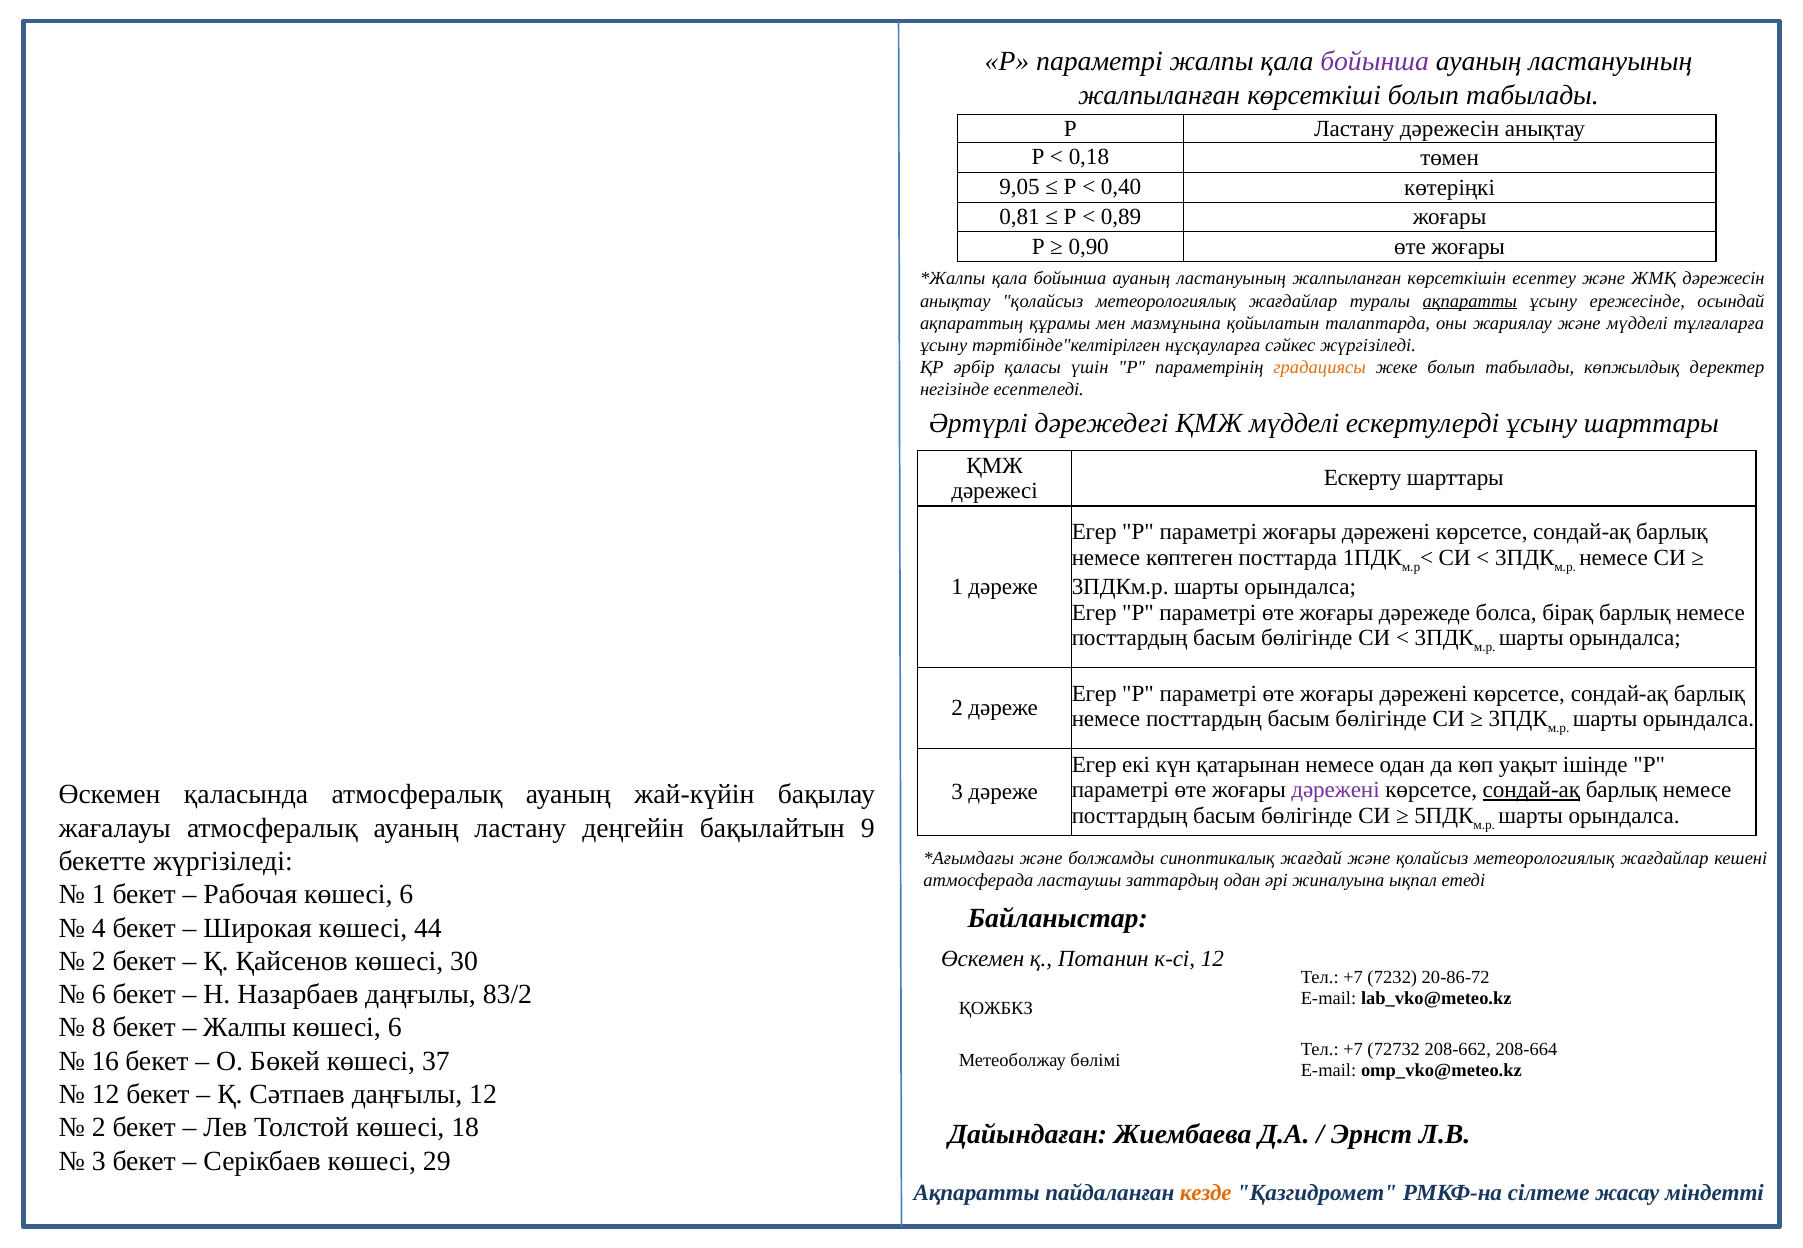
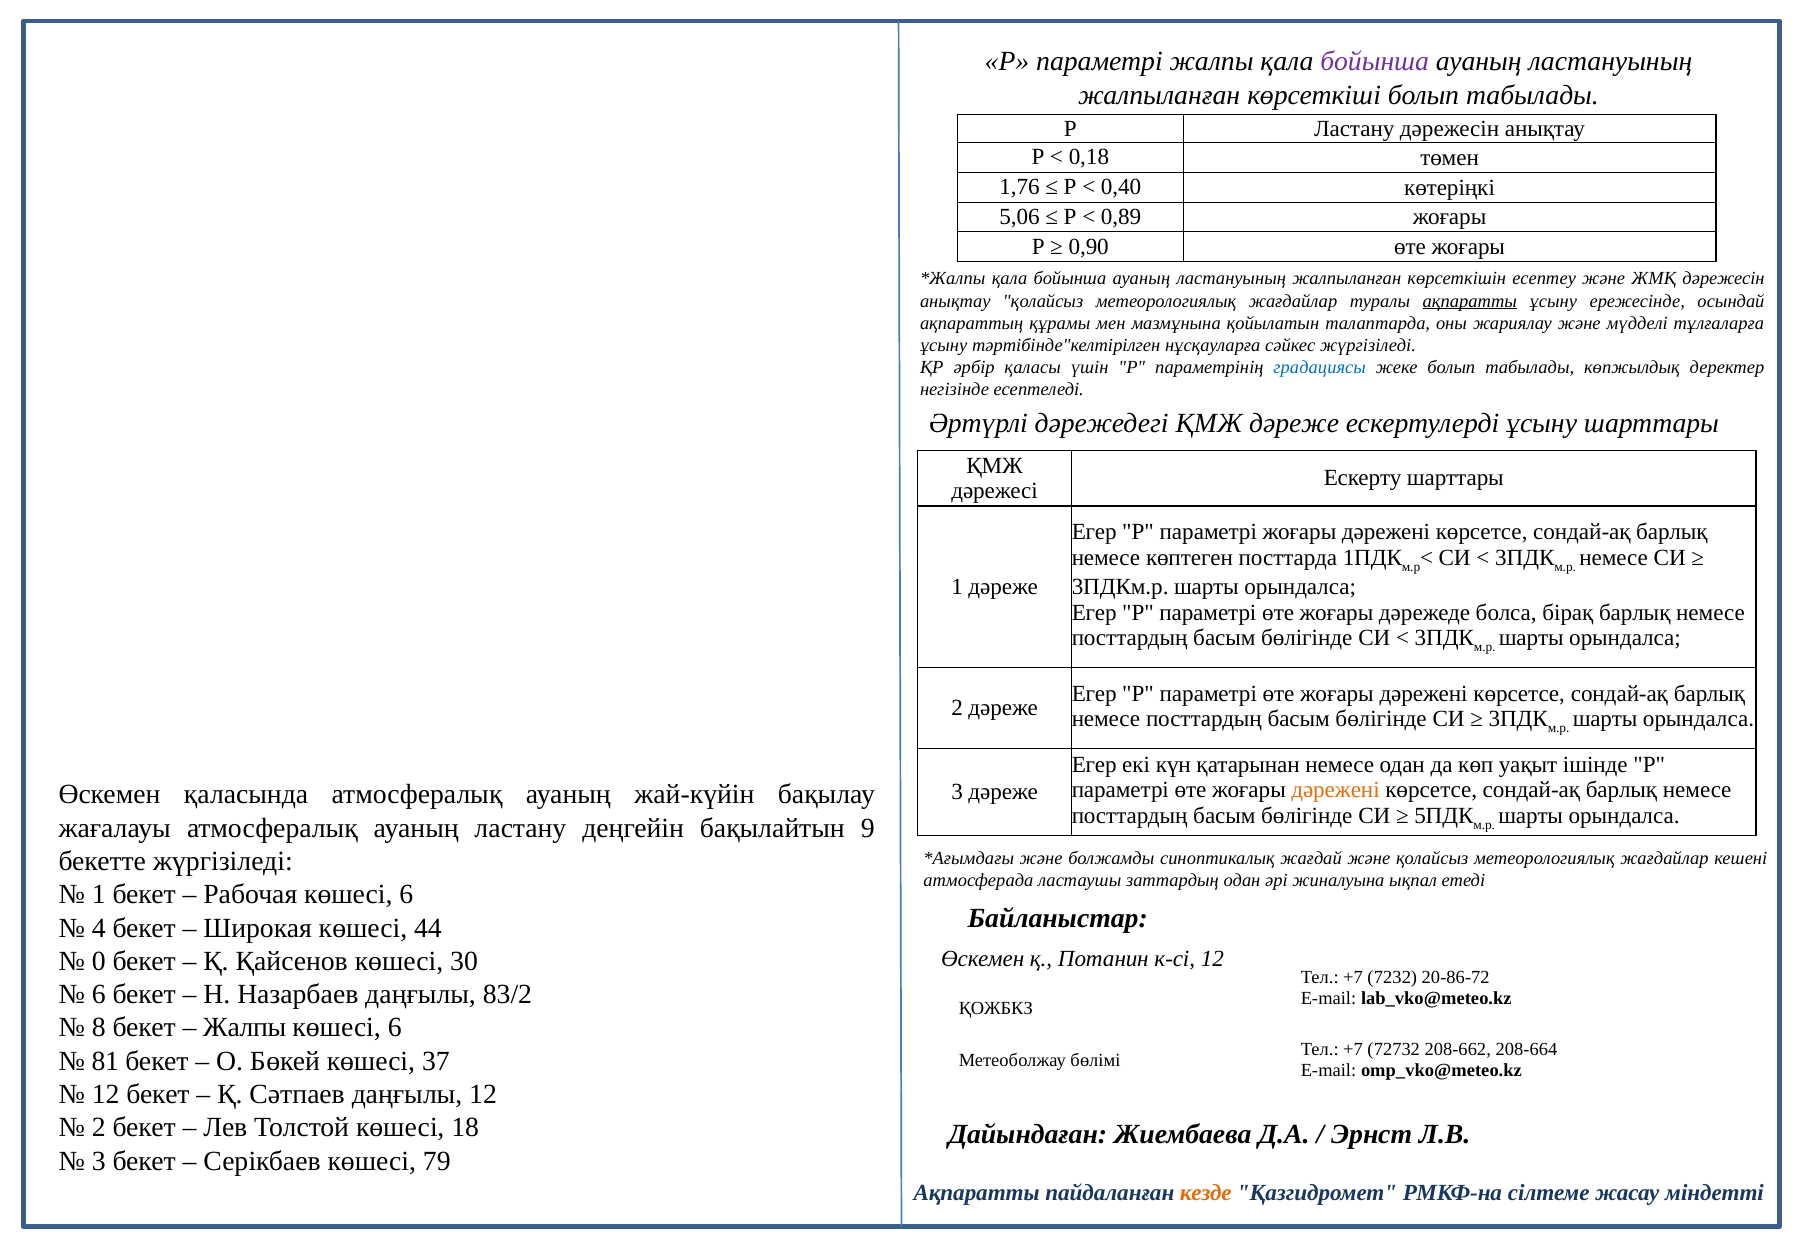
9,05: 9,05 -> 1,76 (1019, 187)
0,81: 0,81 -> 5,06 (1019, 217)
градациясы colour: orange -> blue (1320, 367)
ҚМЖ мүдделі: мүдделі -> дәреже (1294, 423)
дәрежені colour: purple -> orange (1336, 790)
сондай-ақ underline: present -> none (1531, 790)
2: 2 -> 0 (99, 961)
16: 16 -> 81 (105, 1061)
29: 29 -> 79 (437, 1161)
